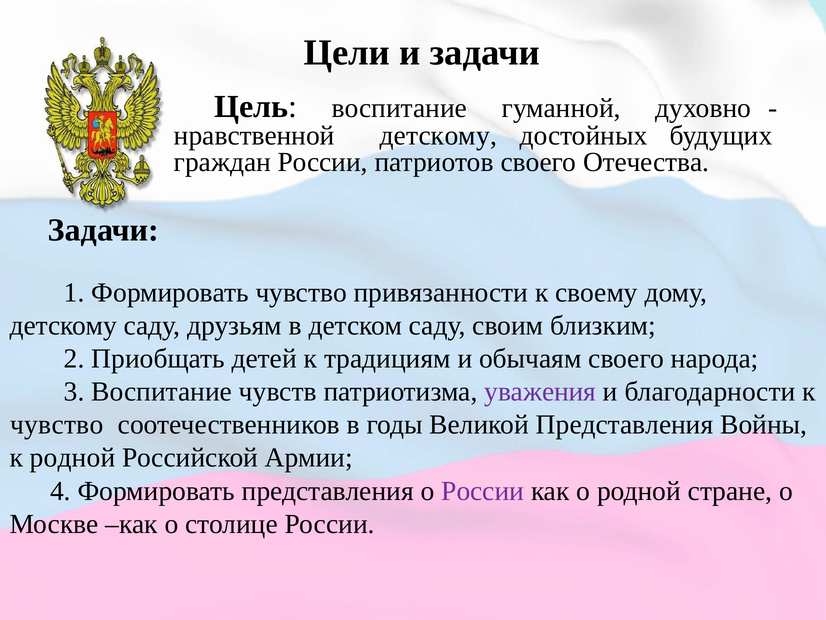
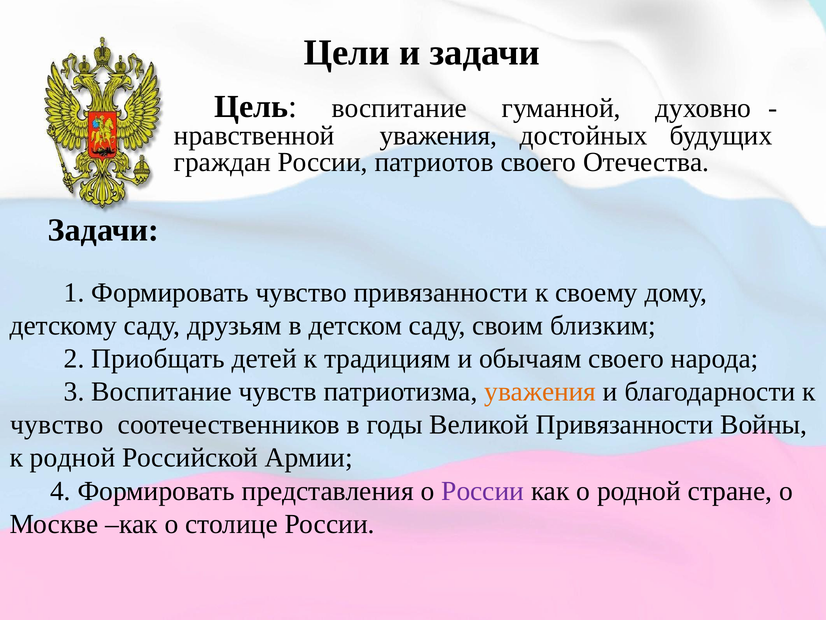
нравственной детскому: детскому -> уважения (439, 136)
уважения colour: purple -> orange (540, 391)
Великой Представления: Представления -> Привязанности (625, 424)
